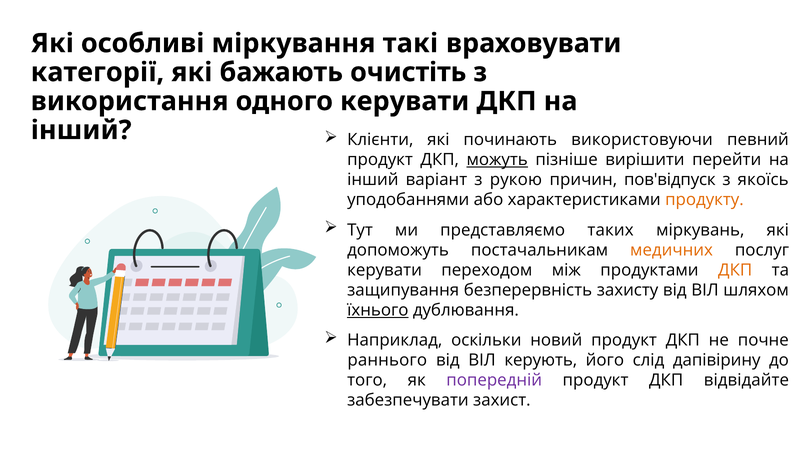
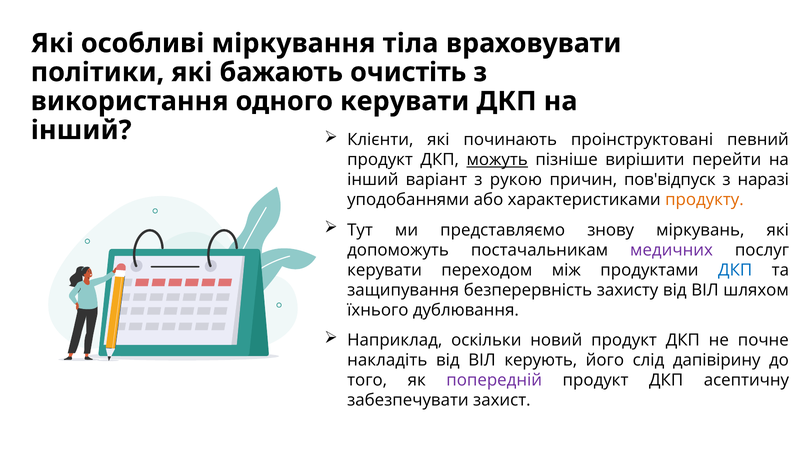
такі: такі -> тіла (411, 43)
категорії: категорії -> політики (97, 72)
використовуючи: використовуючи -> проінструктовані (642, 140)
якоїсь: якоїсь -> наразі (763, 180)
таких: таких -> знову (611, 230)
медичних colour: orange -> purple (672, 250)
ДКП colour: orange -> blue (735, 270)
їхнього underline: present -> none (378, 310)
раннього: раннього -> накладіть (387, 360)
відвідайте: відвідайте -> асептичну (746, 380)
